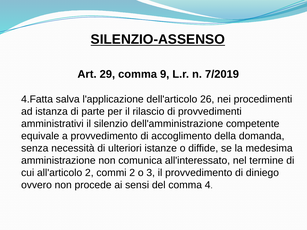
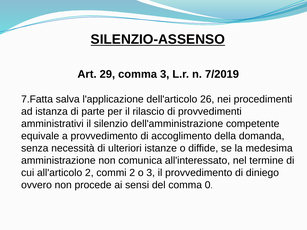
comma 9: 9 -> 3 (165, 74)
4.Fatta: 4.Fatta -> 7.Fatta (37, 99)
4: 4 -> 0 (208, 185)
